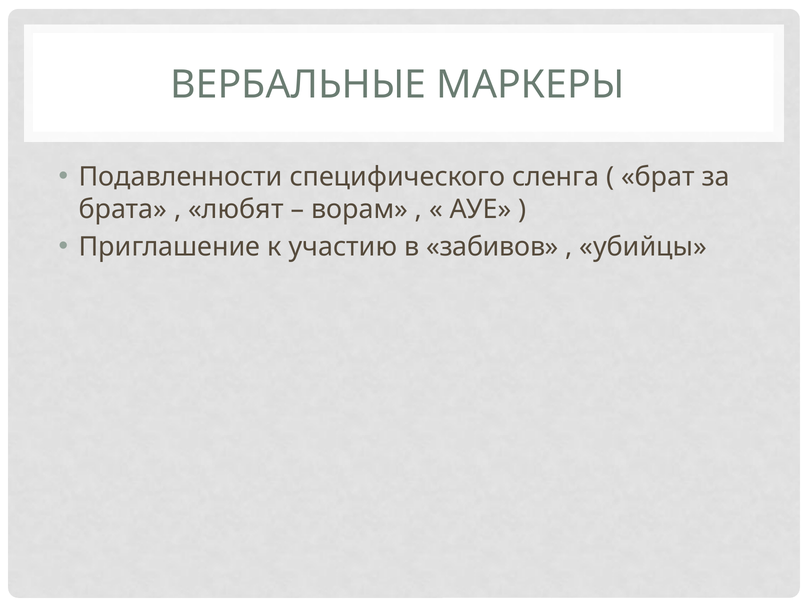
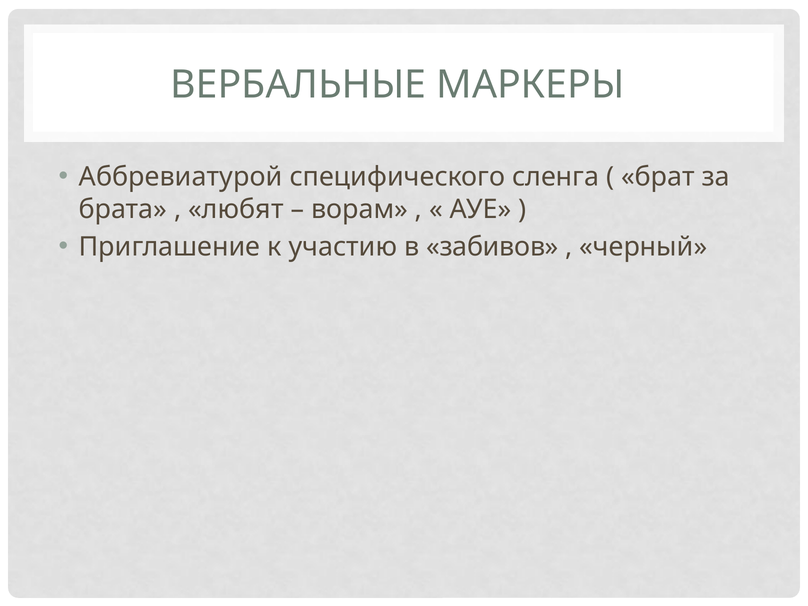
Подавленности: Подавленности -> Аббревиатурой (181, 177)
убийцы: убийцы -> черный (643, 247)
